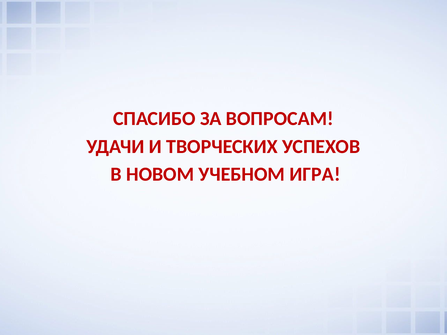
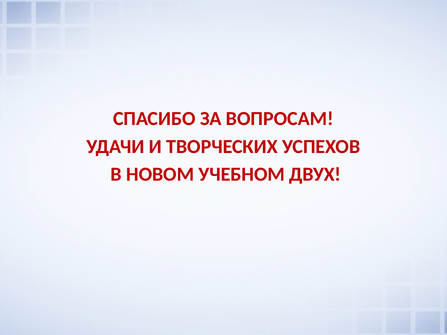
ИГРА: ИГРА -> ДВУХ (315, 174)
